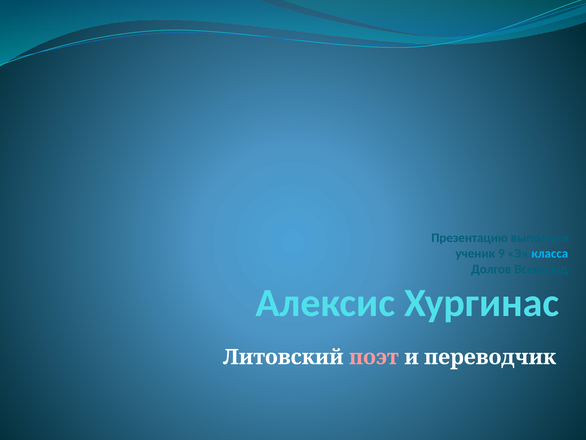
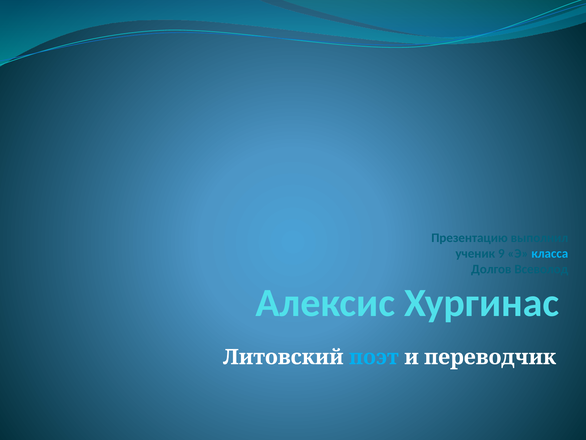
поэт colour: pink -> light blue (374, 357)
